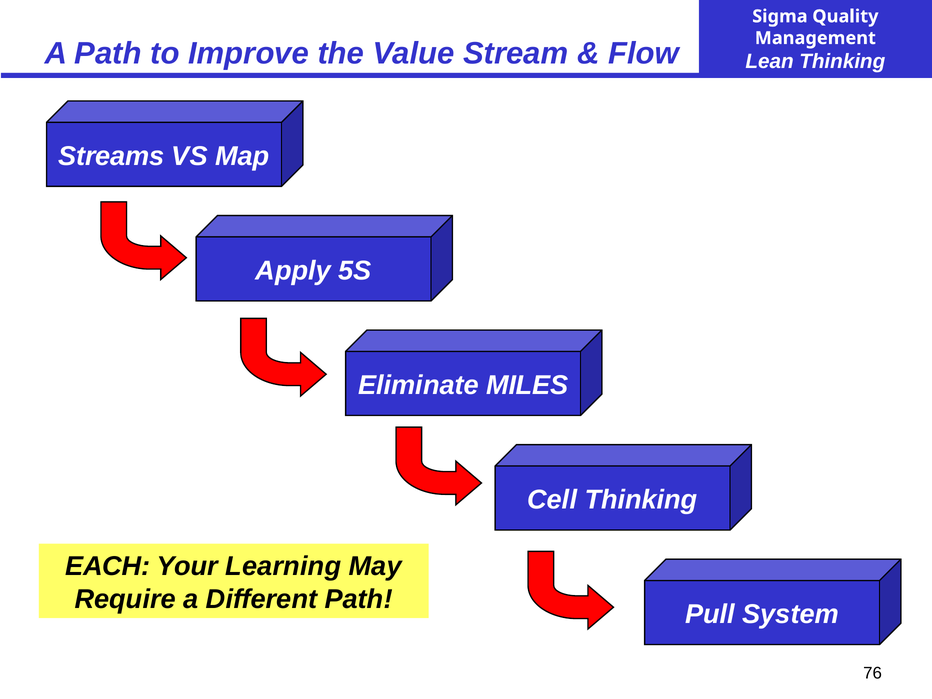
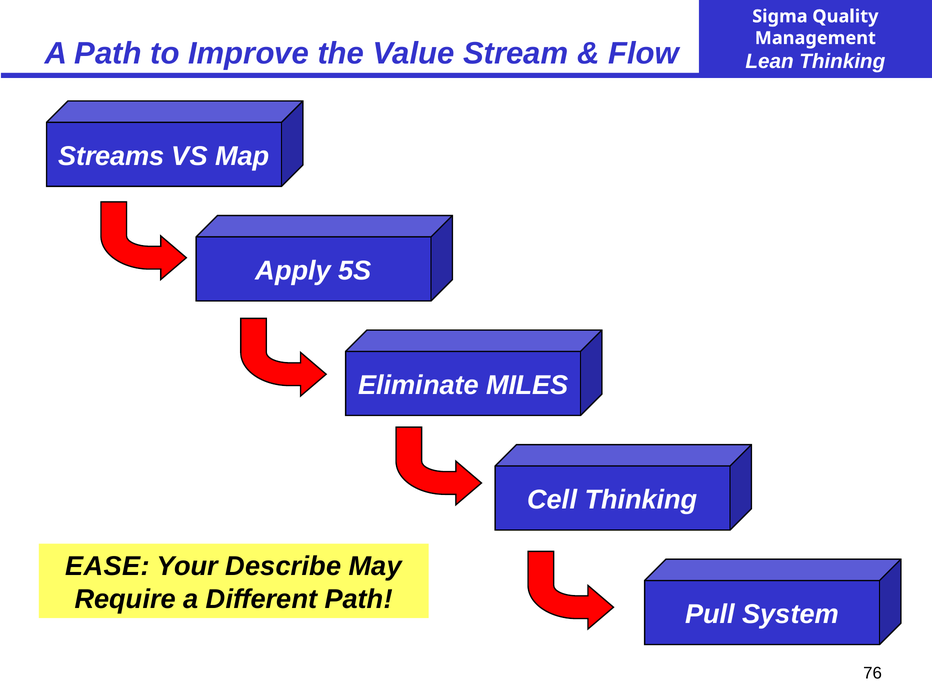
EACH: EACH -> EASE (108, 566)
Learning: Learning -> Describe (283, 566)
